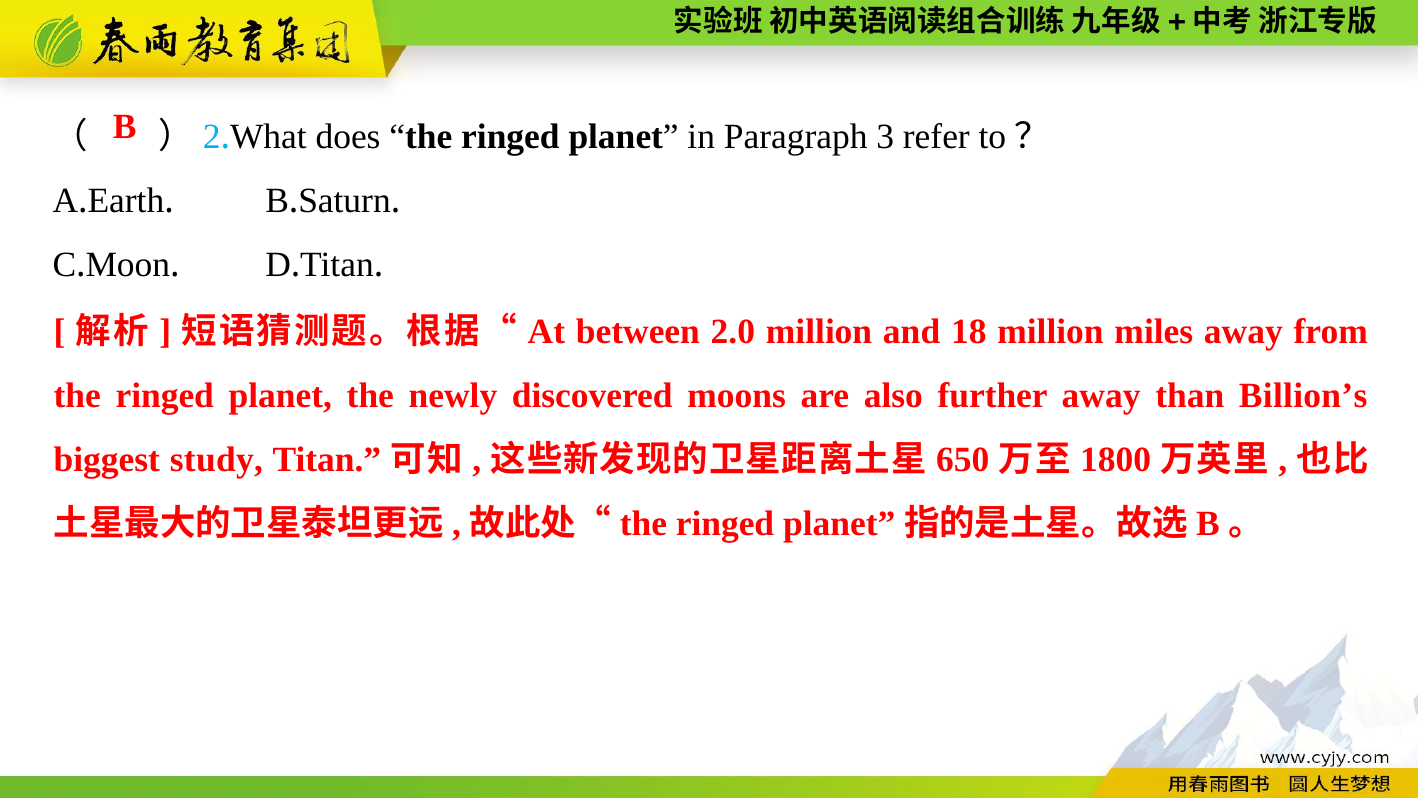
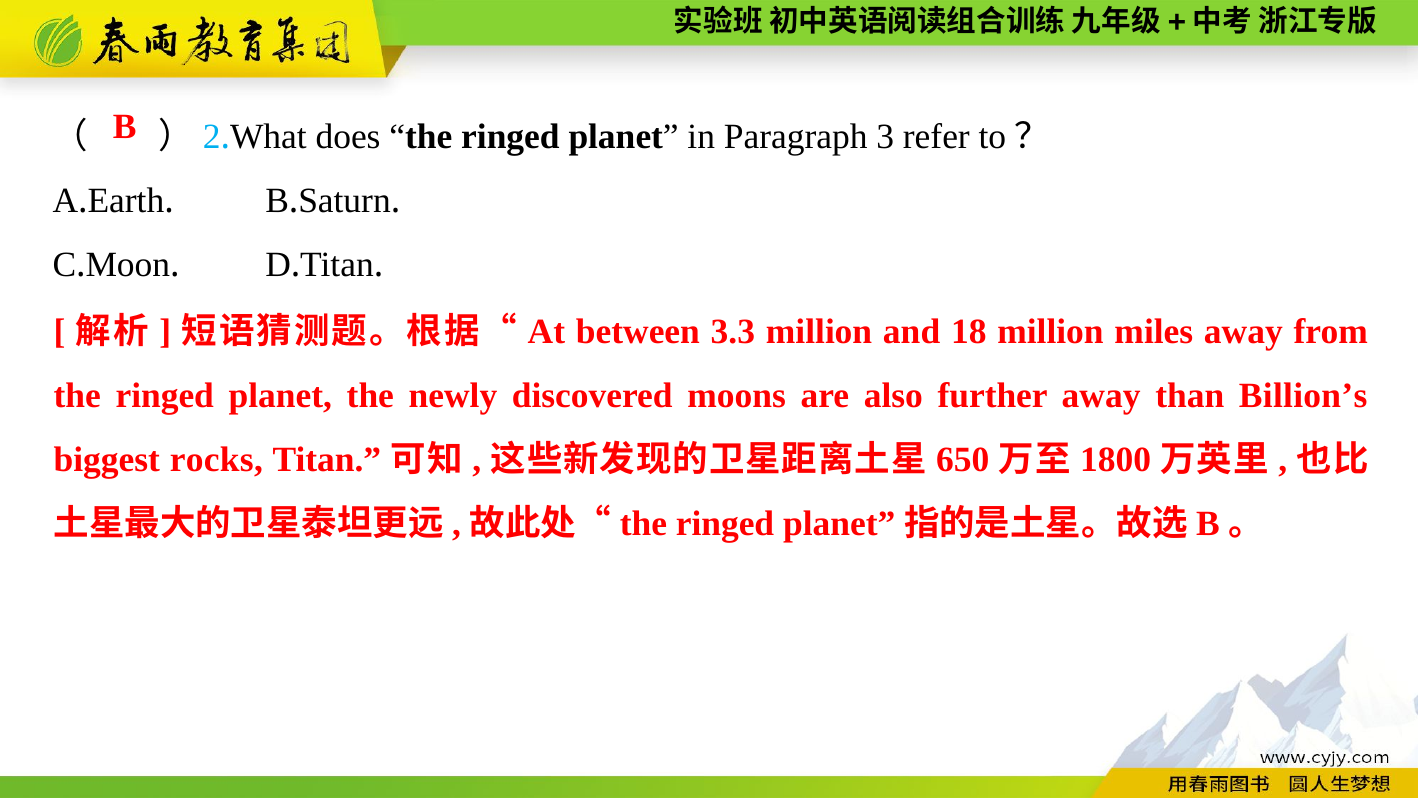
2.0: 2.0 -> 3.3 (733, 332)
study: study -> rocks (216, 460)
